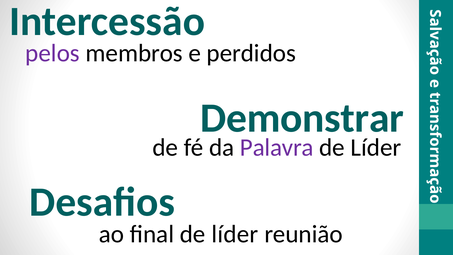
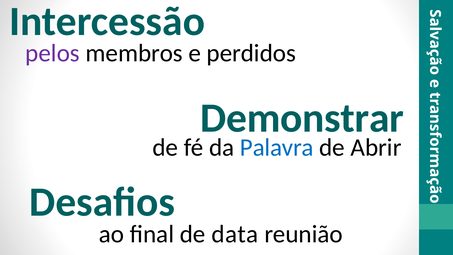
Palavra colour: purple -> blue (277, 148)
Líder: Líder -> Abrir (376, 148)
final de líder: líder -> data (235, 234)
